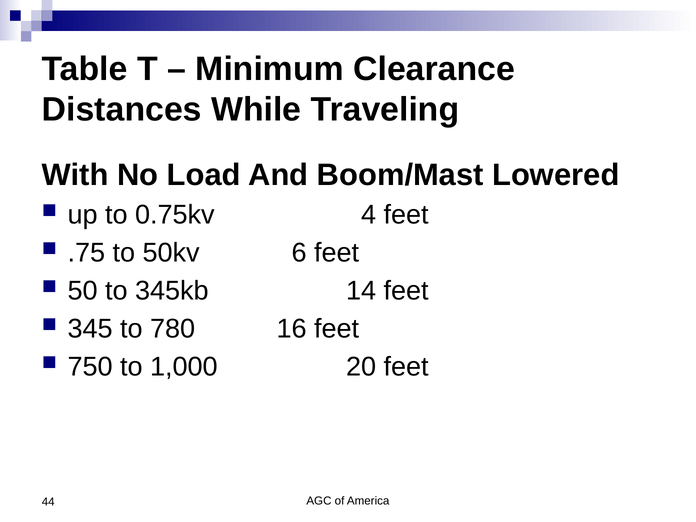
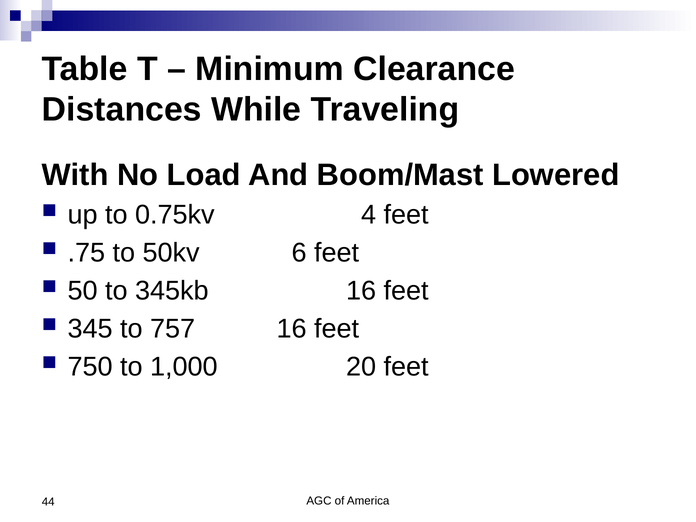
345kb 14: 14 -> 16 (361, 291)
780: 780 -> 757 (173, 329)
